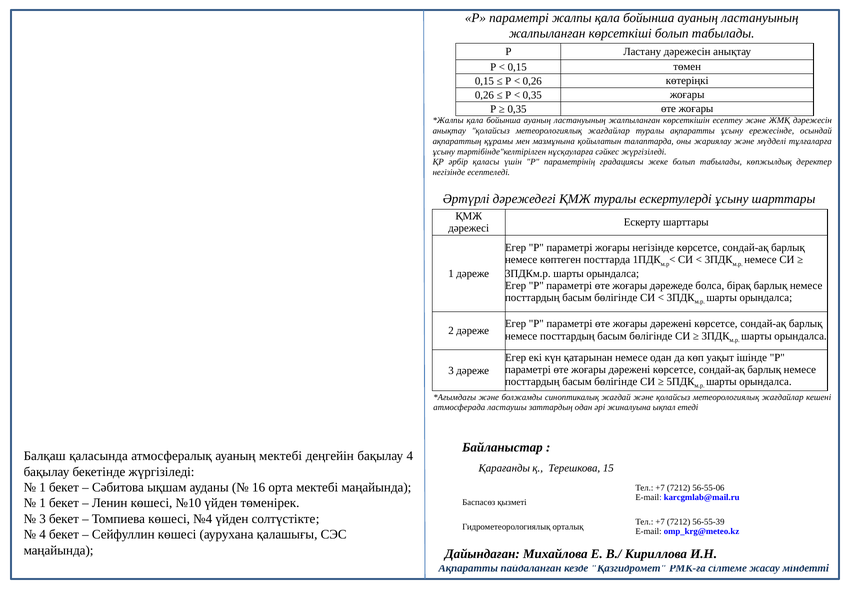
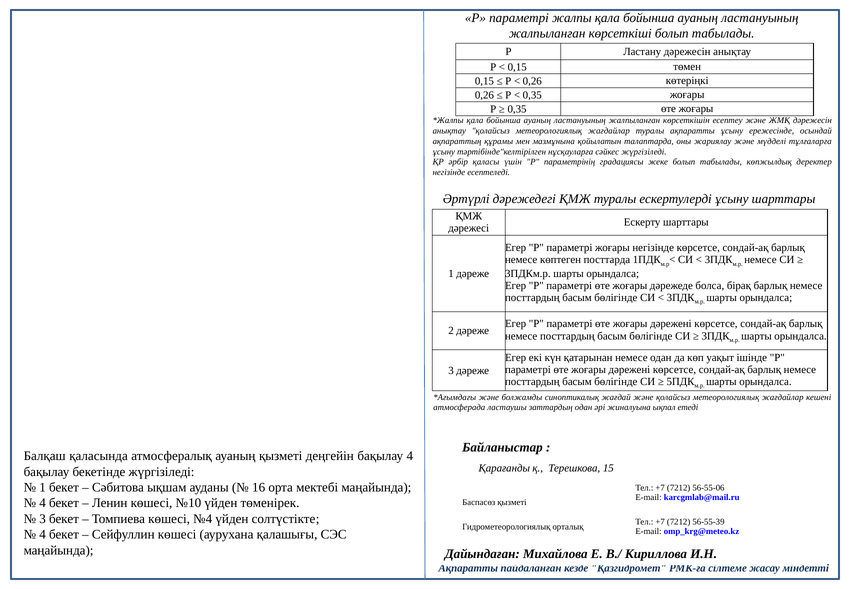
ауаның мектебі: мектебі -> қызметі (281, 456)
1: 1 -> 4 (43, 503)
